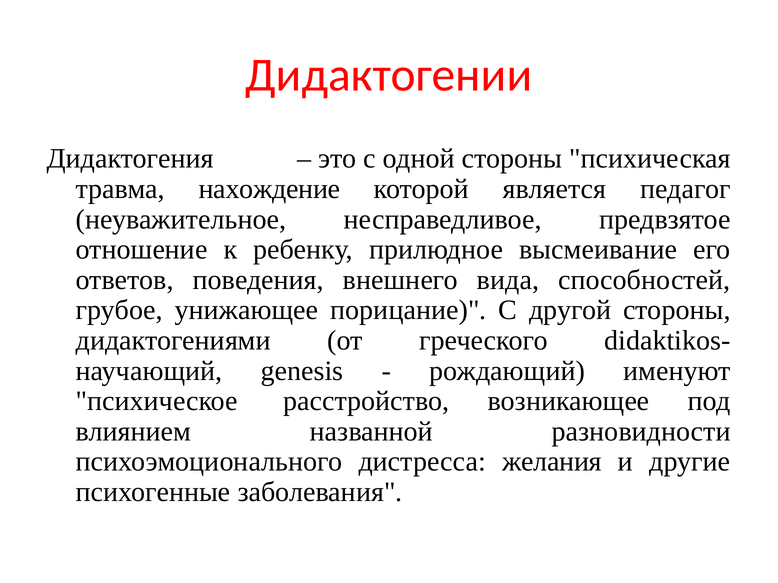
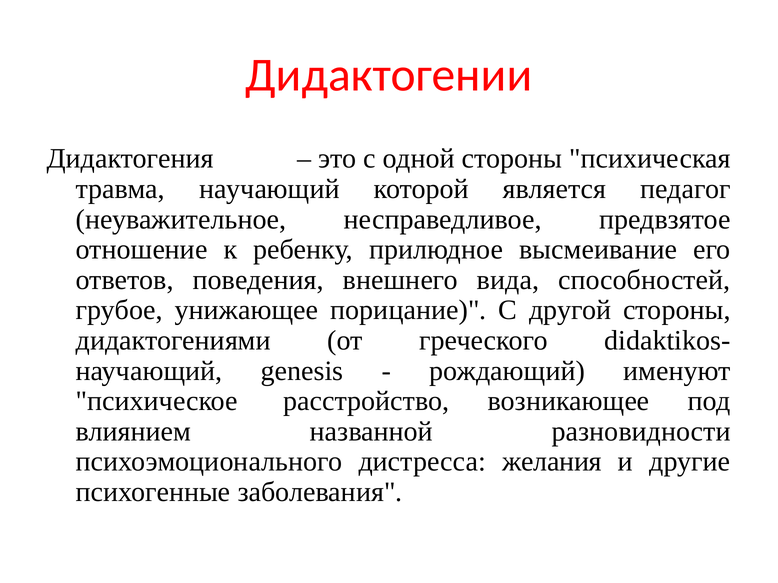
травма нахождение: нахождение -> научающий (269, 189)
